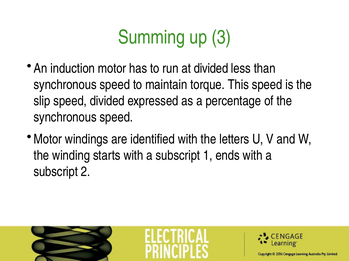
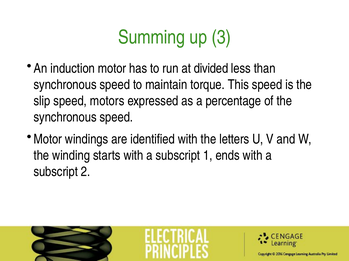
speed divided: divided -> motors (107, 101)
